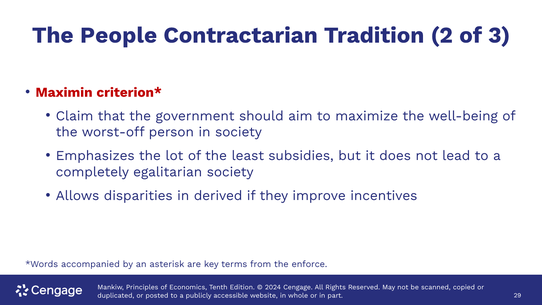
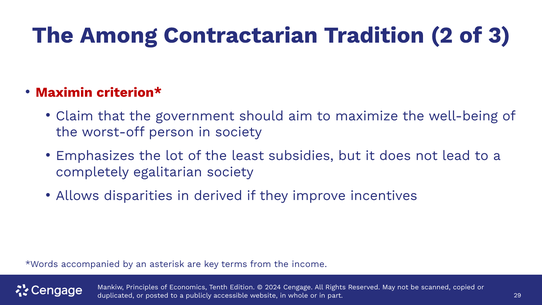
People: People -> Among (119, 35)
enforce: enforce -> income (309, 264)
